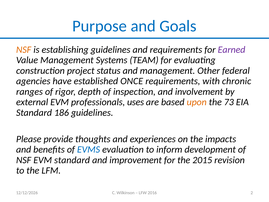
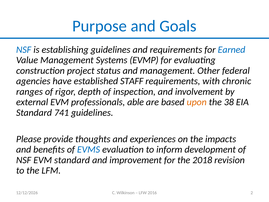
NSF colour: orange -> blue (24, 50)
Earned colour: purple -> blue (232, 50)
TEAM: TEAM -> EVMP (144, 60)
ONCE: ONCE -> STAFF (132, 81)
uses: uses -> able (136, 102)
73: 73 -> 38 (229, 102)
186: 186 -> 741 (62, 112)
2015: 2015 -> 2018 (202, 160)
